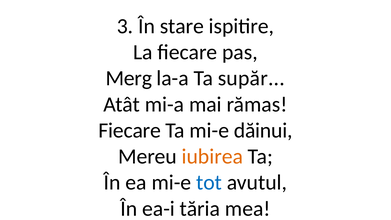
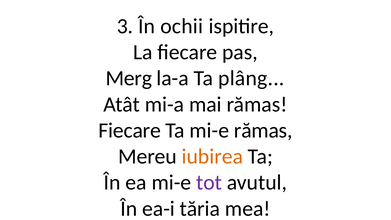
stare: stare -> ochii (182, 26)
supăr: supăr -> plâng (251, 78)
mi-e dăinui: dăinui -> rămas (263, 130)
tot colour: blue -> purple (209, 183)
